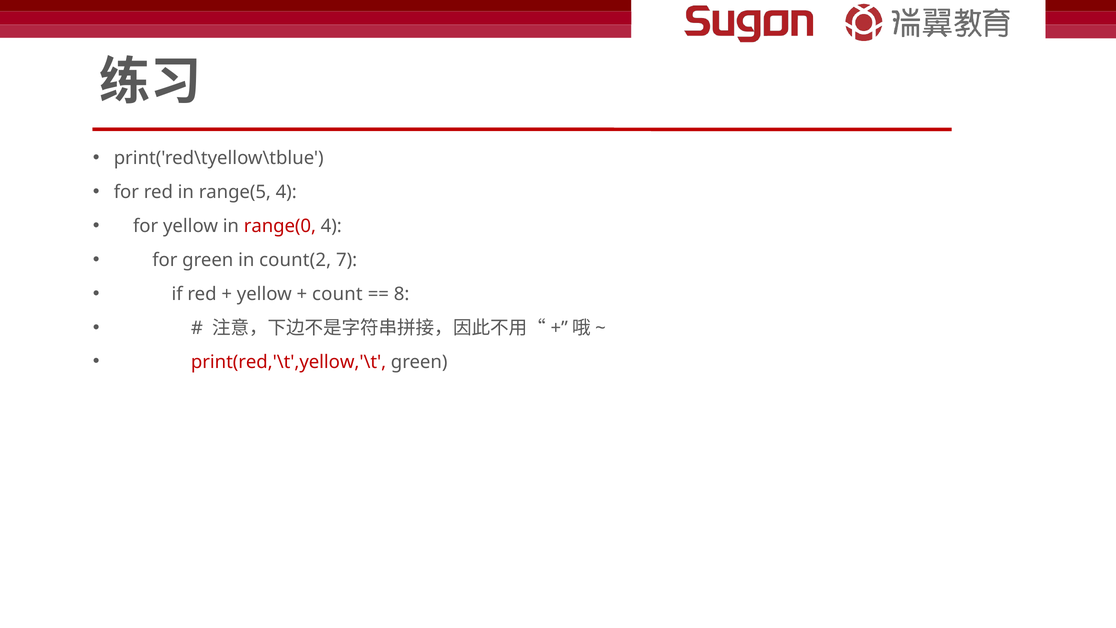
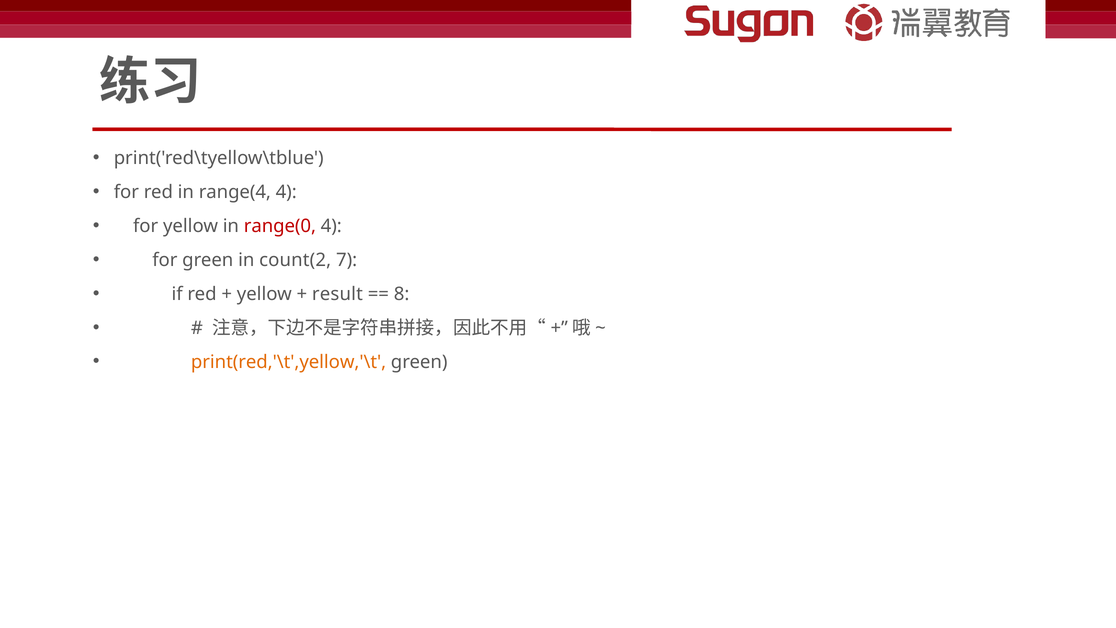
range(5: range(5 -> range(4 (235, 192)
count: count -> result (337, 294)
print(red,'\t',yellow,'\t colour: red -> orange (289, 362)
